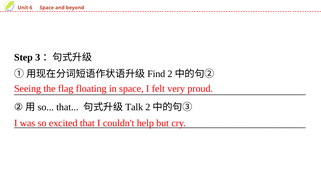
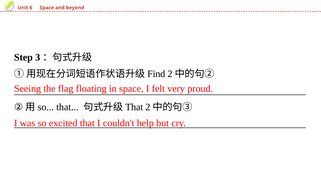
Talk: Talk -> That (134, 107)
